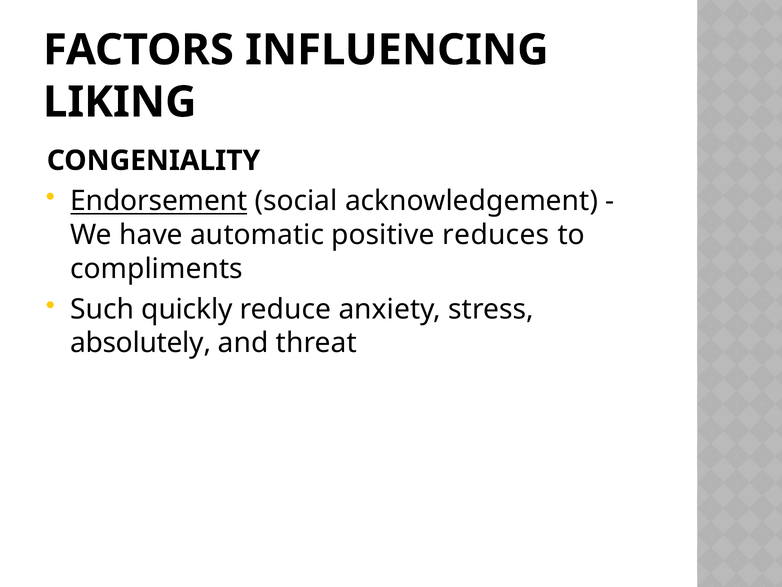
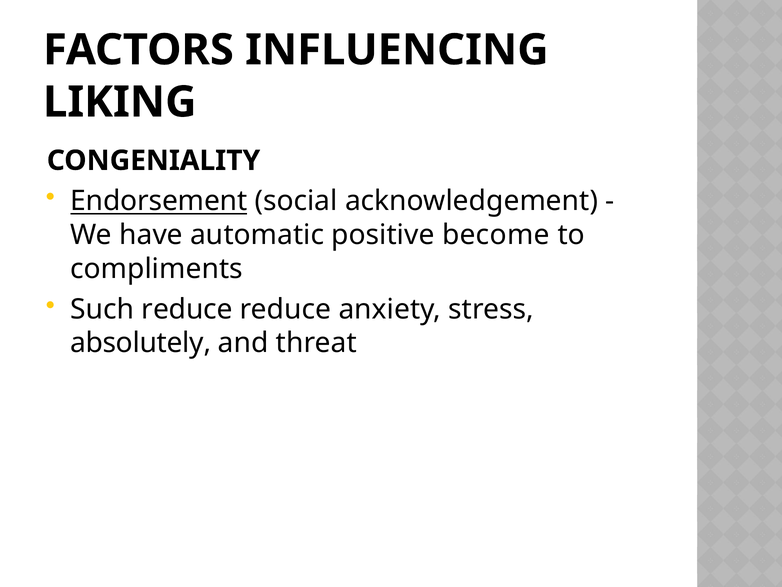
reduces: reduces -> become (496, 235)
Such quickly: quickly -> reduce (187, 309)
